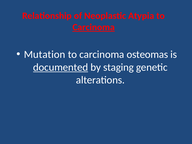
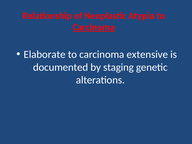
Mutation: Mutation -> Elaborate (45, 54)
osteomas: osteomas -> extensive (147, 54)
documented underline: present -> none (61, 67)
